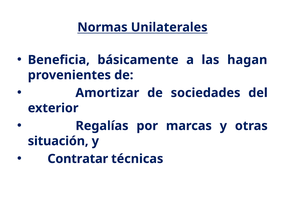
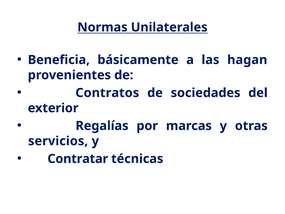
Amortizar: Amortizar -> Contratos (107, 93)
situación: situación -> servicios (58, 141)
